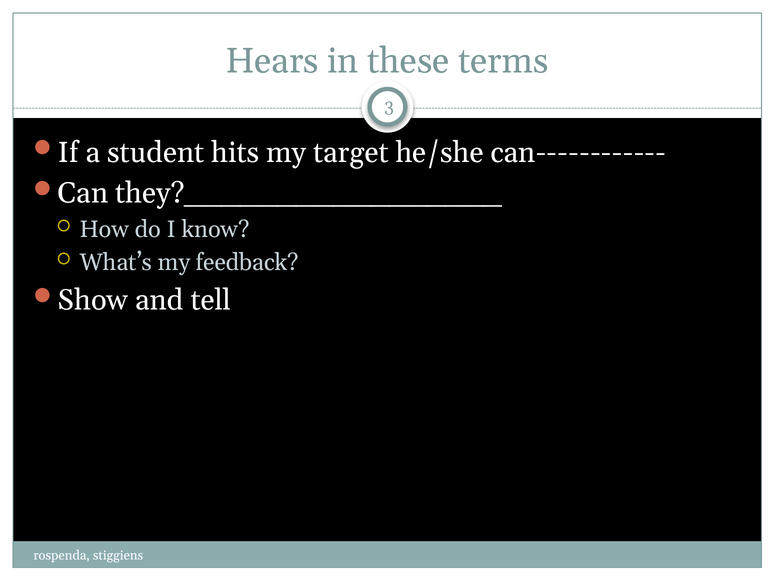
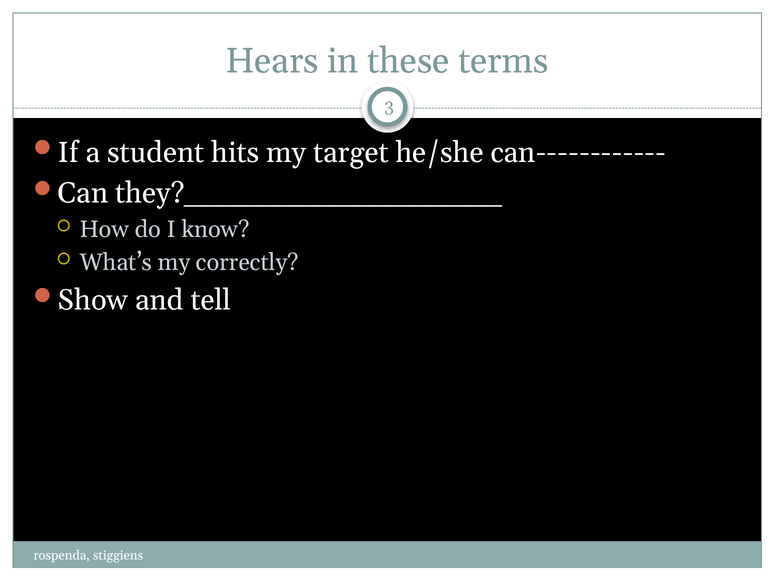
feedback: feedback -> correctly (247, 263)
